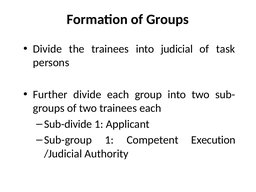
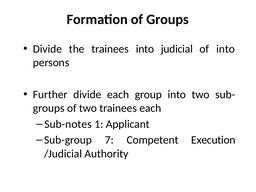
of task: task -> into (226, 49)
Sub-divide: Sub-divide -> Sub-notes (68, 124)
Sub-group 1: 1 -> 7 (109, 140)
